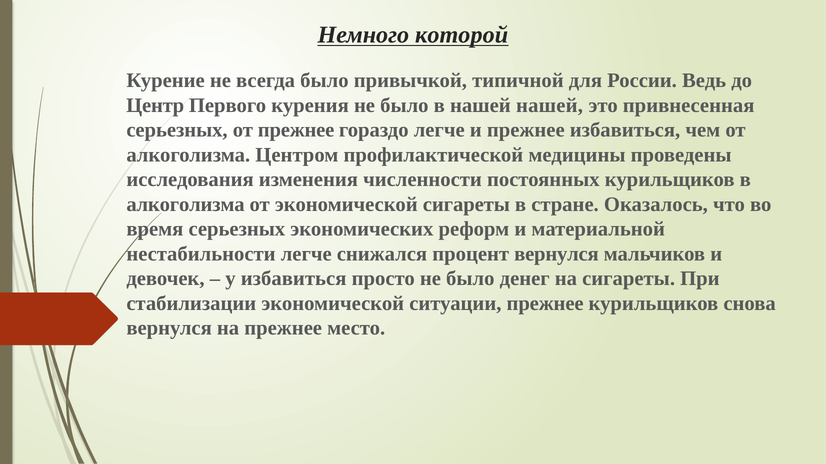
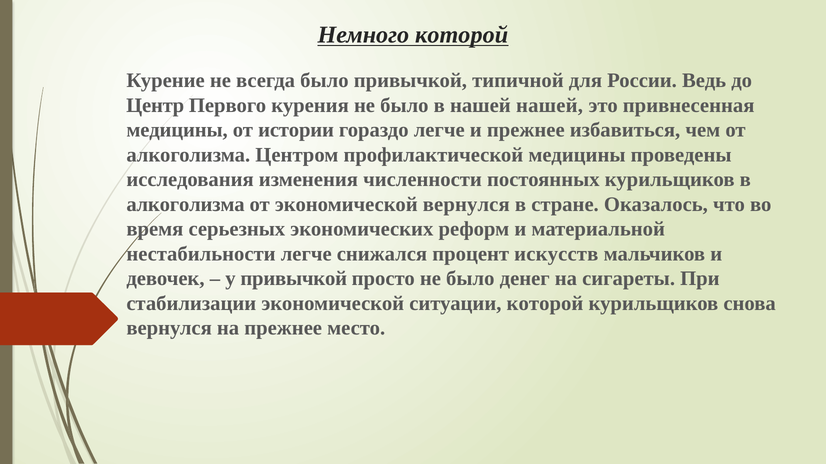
серьезных: серьезных -> медицины (177, 130)
от прежнее: прежнее -> истории (296, 130)
экономической сигареты: сигареты -> вернулся (466, 205)
процент вернулся: вернулся -> искусств (556, 254)
у избавиться: избавиться -> привычкой (294, 279)
ситуации прежнее: прежнее -> которой (545, 304)
